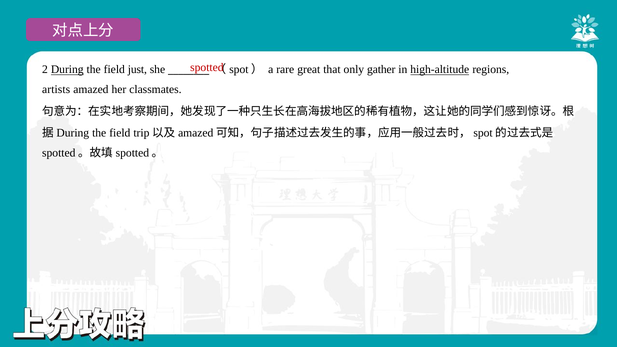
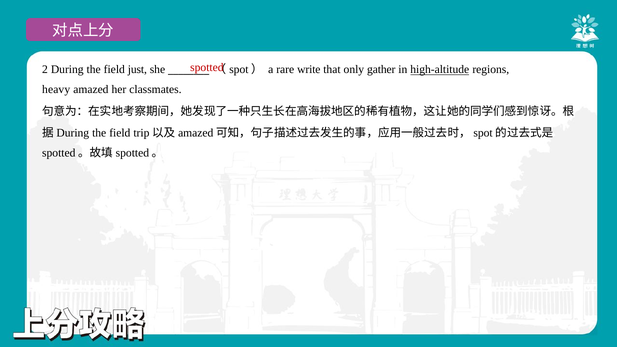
During underline: present -> none (67, 70)
great: great -> write (309, 70)
artists: artists -> heavy (56, 90)
